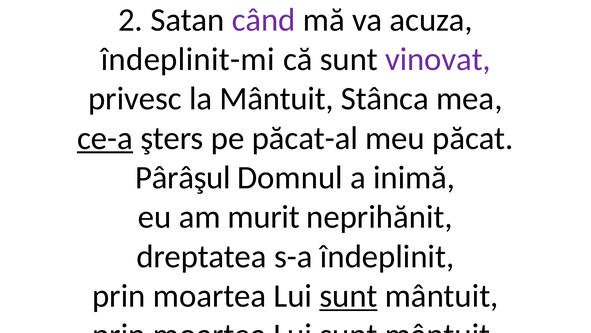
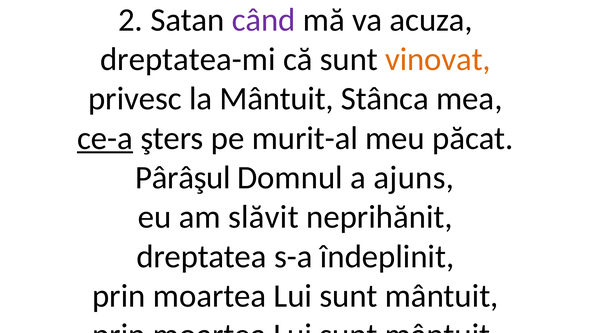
îndeplinit-mi: îndeplinit-mi -> dreptatea-mi (188, 59)
vinovat colour: purple -> orange (438, 59)
păcat-al: păcat-al -> murit-al (305, 138)
inimă: inimă -> ajuns (414, 177)
murit: murit -> slăvit (263, 217)
sunt underline: present -> none (348, 296)
